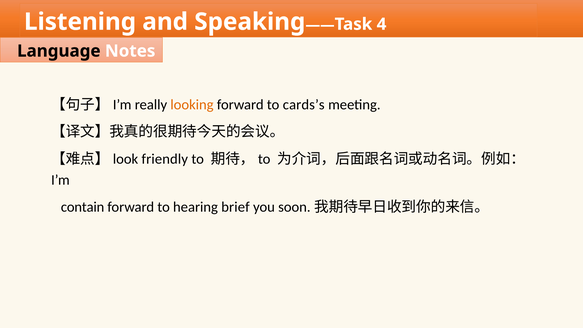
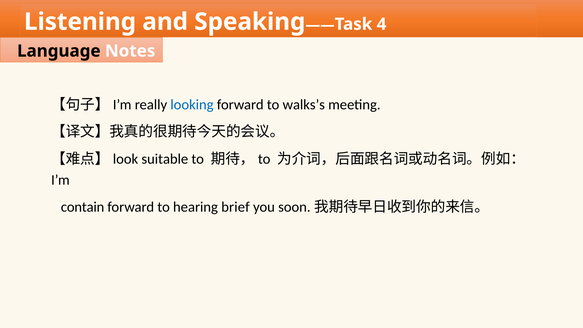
looking colour: orange -> blue (192, 105)
cards’s: cards’s -> walks’s (304, 105)
friendly: friendly -> suitable (165, 159)
